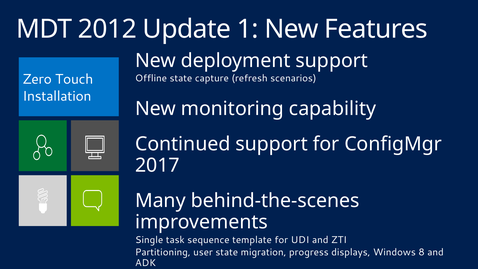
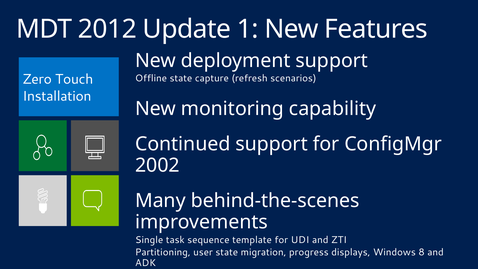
2017: 2017 -> 2002 (157, 165)
